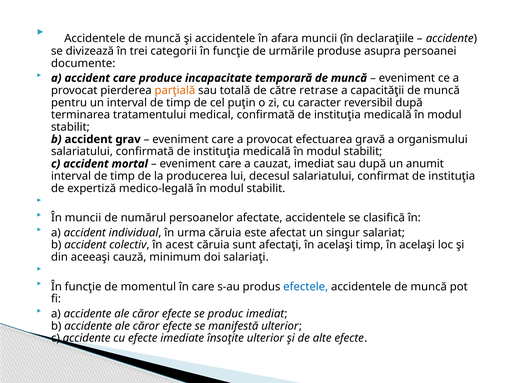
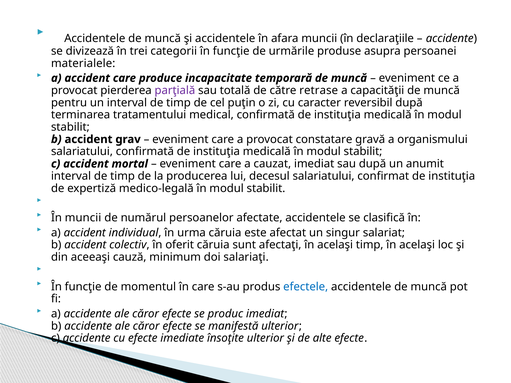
documente: documente -> materialele (83, 63)
parţială colour: orange -> purple (175, 90)
efectuarea: efectuarea -> constatare (324, 139)
acest: acest -> oferit (180, 245)
